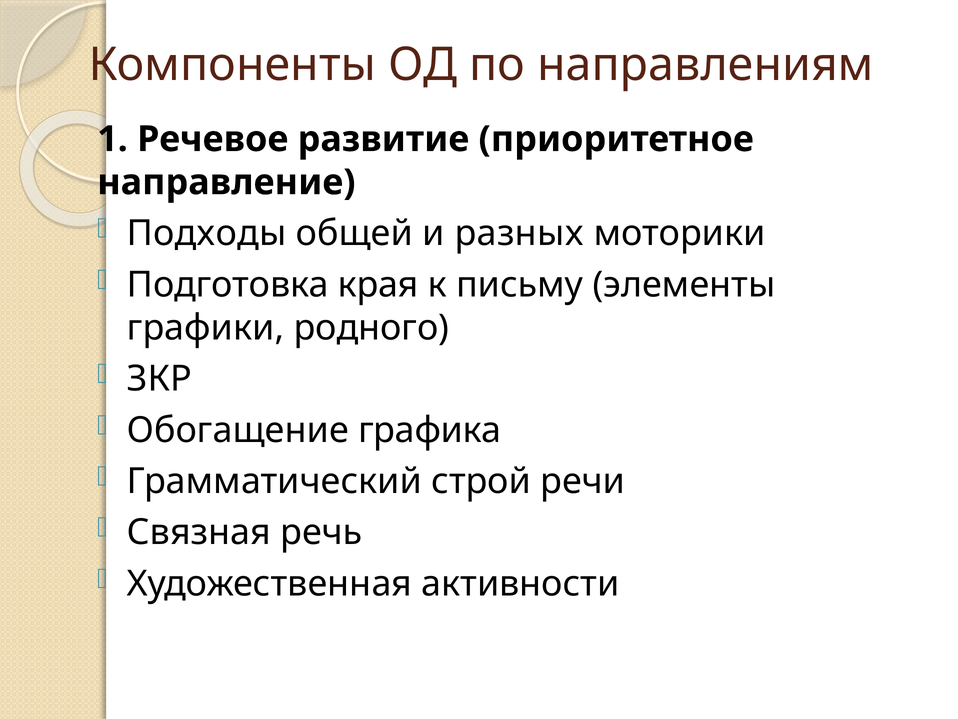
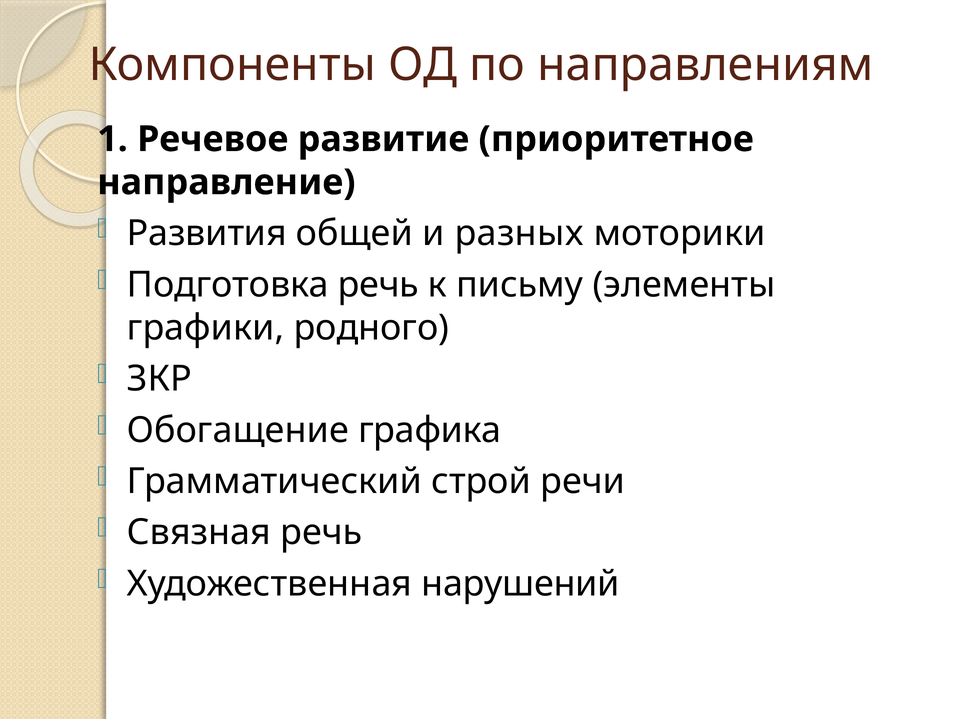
Подходы: Подходы -> Развития (207, 233)
Подготовка края: края -> речь (378, 285)
активности: активности -> нарушений (521, 583)
